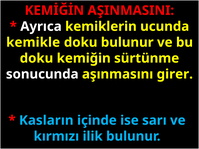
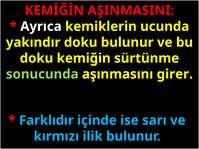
kemikle: kemikle -> yakındır (33, 42)
sonucunda colour: white -> light green (42, 74)
Kasların: Kasların -> Farklıdır (46, 121)
